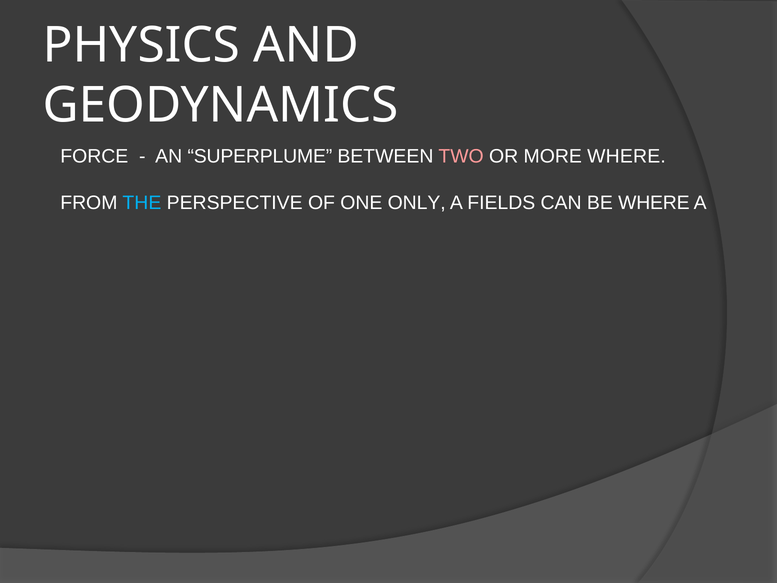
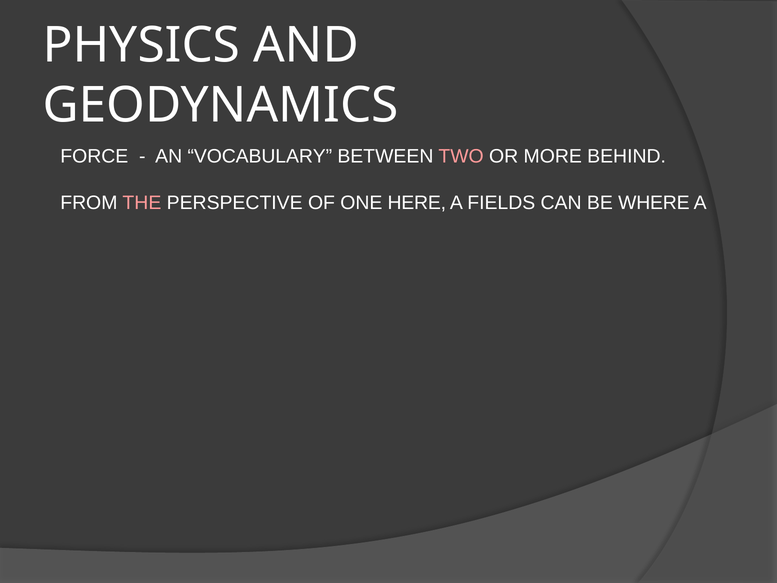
SUPERPLUME: SUPERPLUME -> VOCABULARY (260, 156)
MORE WHERE: WHERE -> BEHIND (627, 156)
THE colour: light blue -> pink (142, 203)
ONLY: ONLY -> HERE (417, 203)
